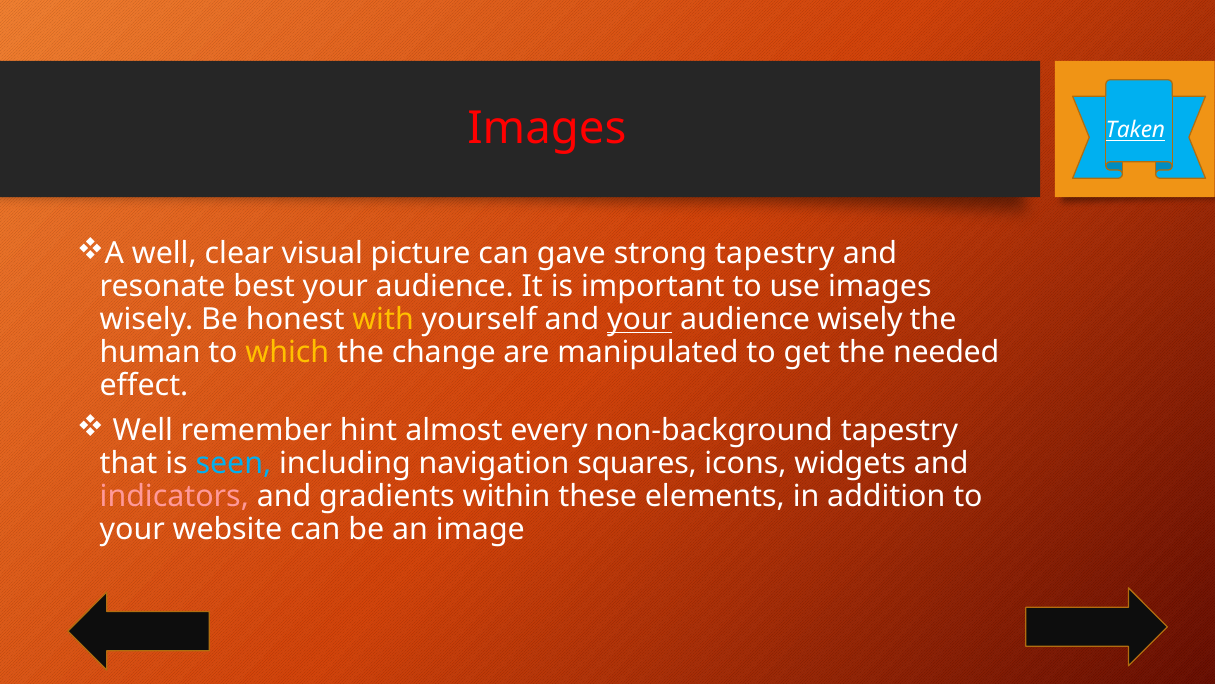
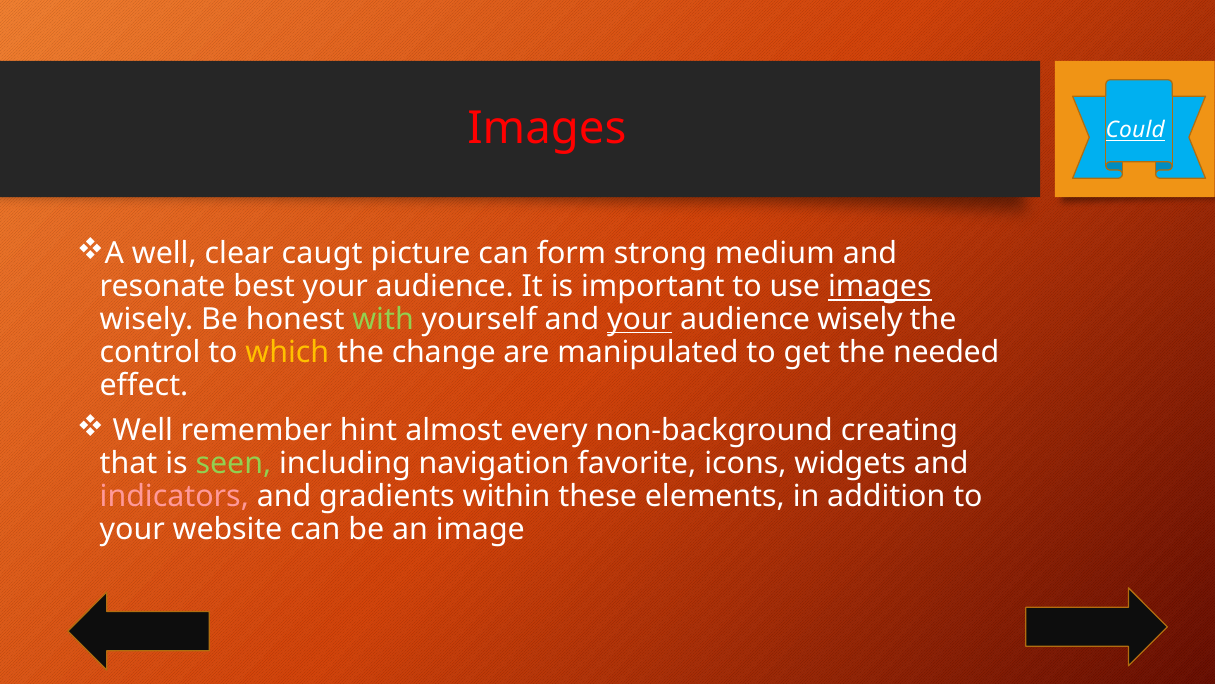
Taken: Taken -> Could (1135, 130)
visual: visual -> caugt (322, 254)
gave: gave -> form (571, 254)
strong tapestry: tapestry -> medium (775, 254)
images underline: none -> present (880, 286)
with colour: yellow -> light green (383, 319)
human: human -> control (150, 352)
non-background tapestry: tapestry -> creating (899, 430)
seen colour: light blue -> light green (233, 463)
squares: squares -> favorite (637, 463)
